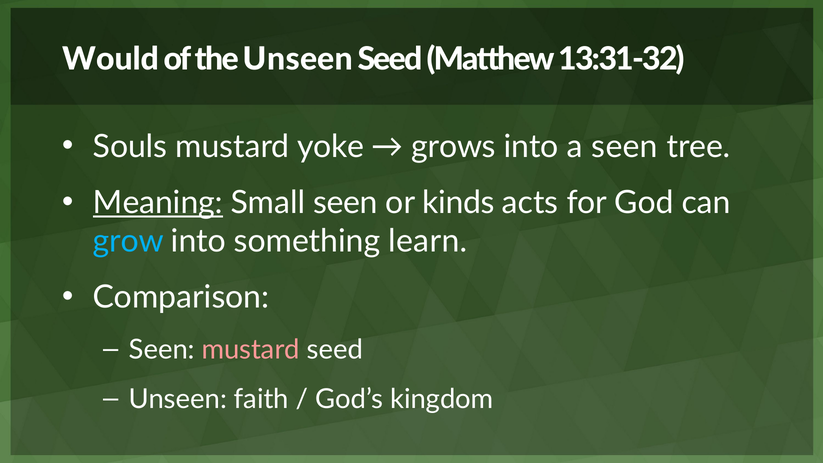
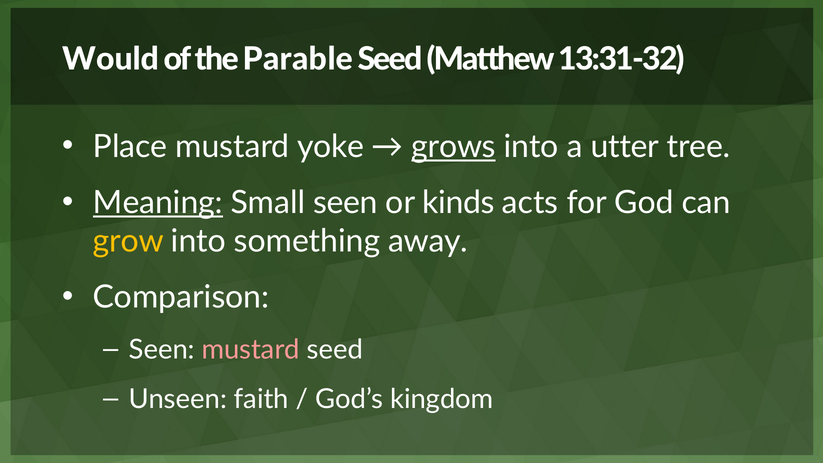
the Unseen: Unseen -> Parable (298, 59)
Souls: Souls -> Place (130, 147)
grows underline: none -> present (454, 147)
a seen: seen -> utter (625, 147)
grow colour: light blue -> yellow (128, 241)
learn: learn -> away (428, 241)
